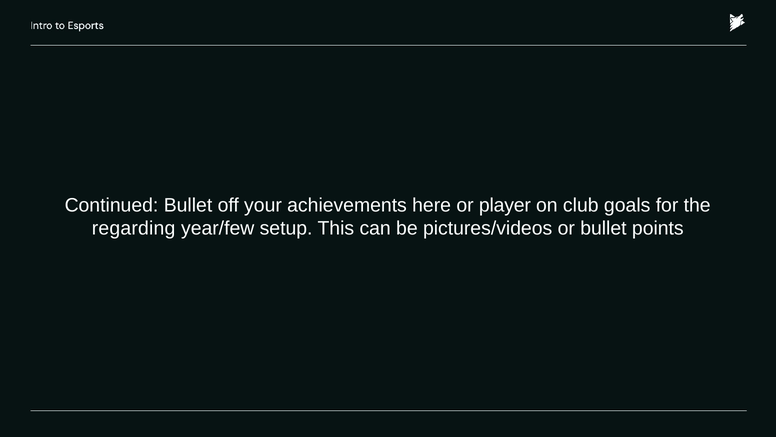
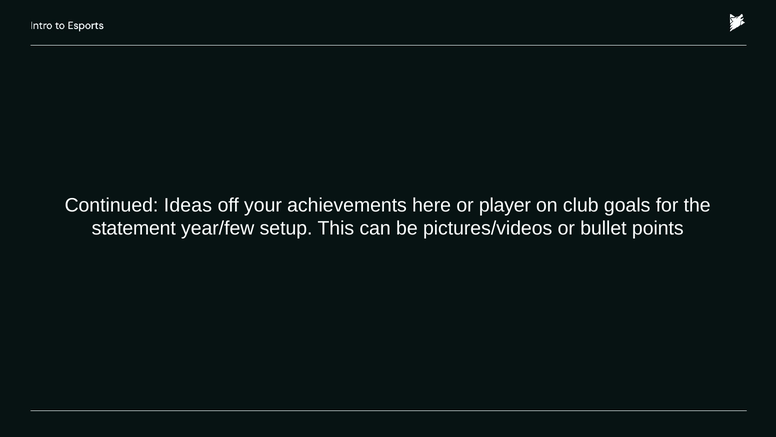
Continued Bullet: Bullet -> Ideas (188, 205)
regarding: regarding -> statement (134, 228)
